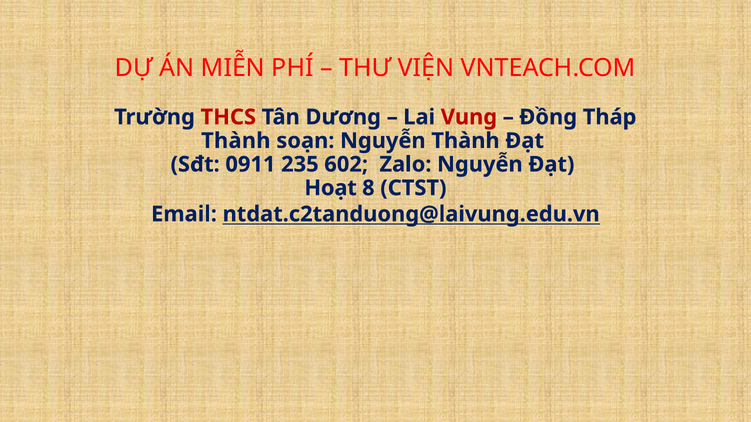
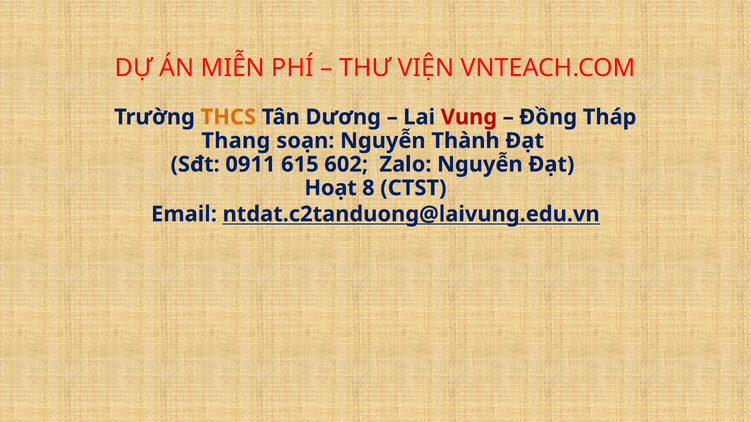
THCS colour: red -> orange (228, 117)
Thành: Thành -> Thang (236, 141)
235: 235 -> 615 (300, 165)
